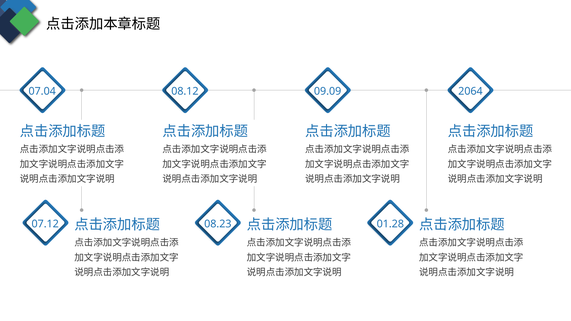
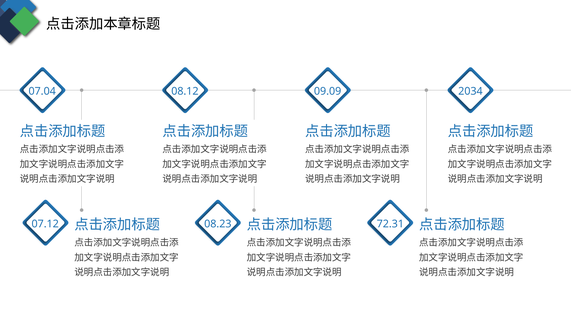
2064: 2064 -> 2034 (470, 91)
01.28: 01.28 -> 72.31 (390, 224)
